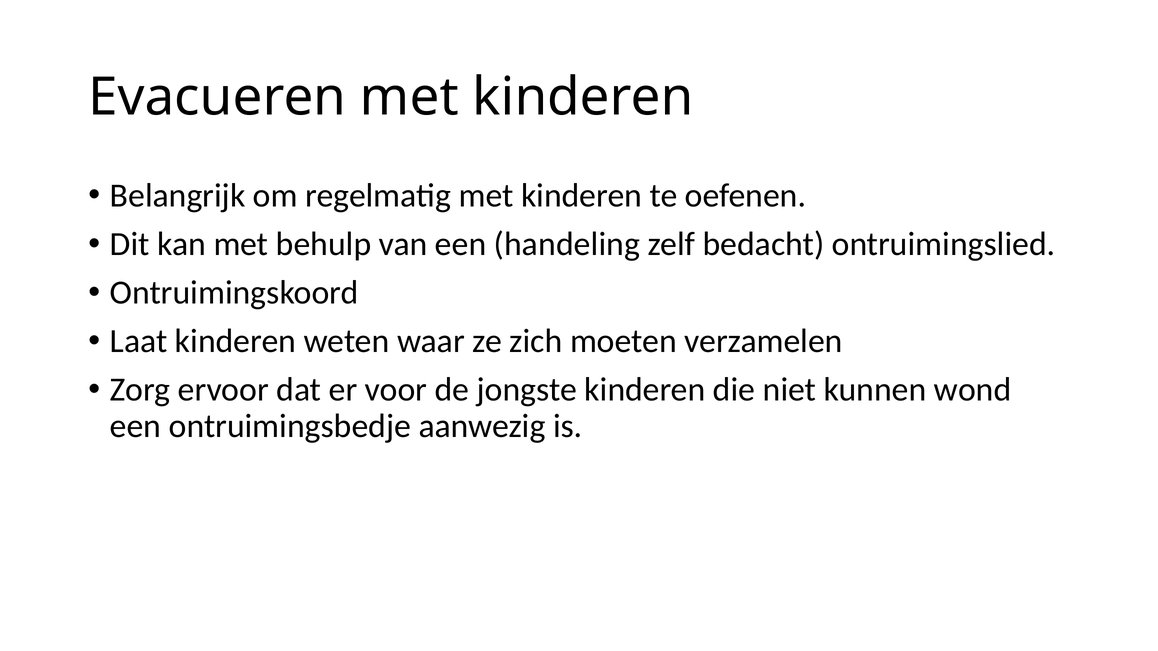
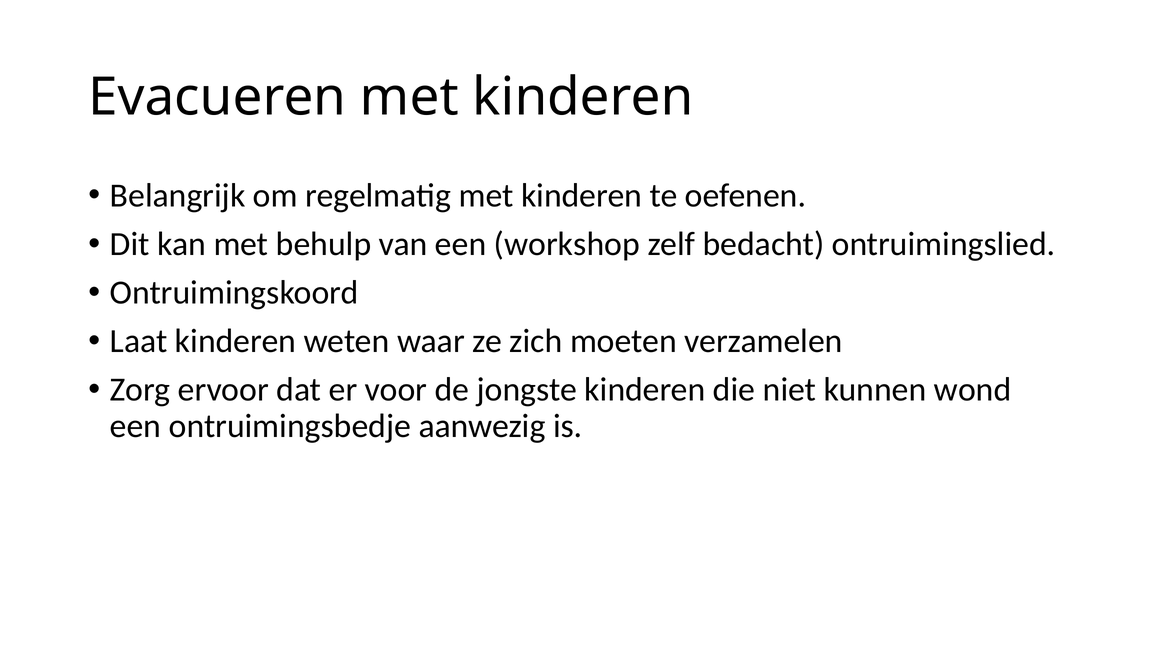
handeling: handeling -> workshop (567, 244)
